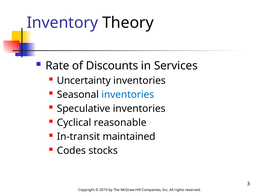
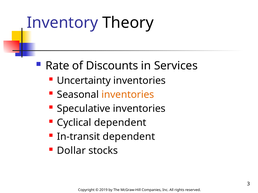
inventories colour: blue -> orange (128, 95)
Cyclical reasonable: reasonable -> dependent (120, 123)
In-transit maintained: maintained -> dependent (129, 137)
Codes: Codes -> Dollar (71, 151)
